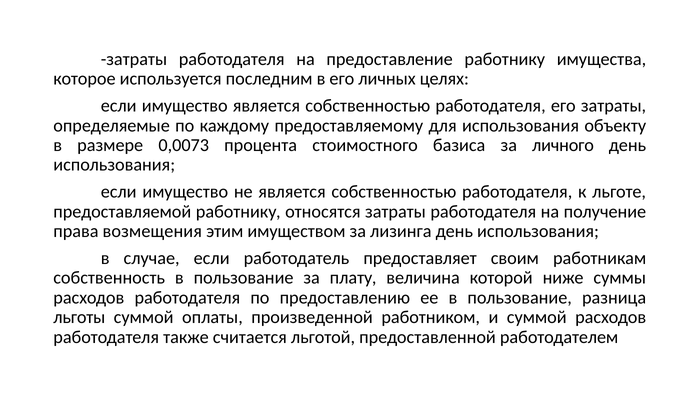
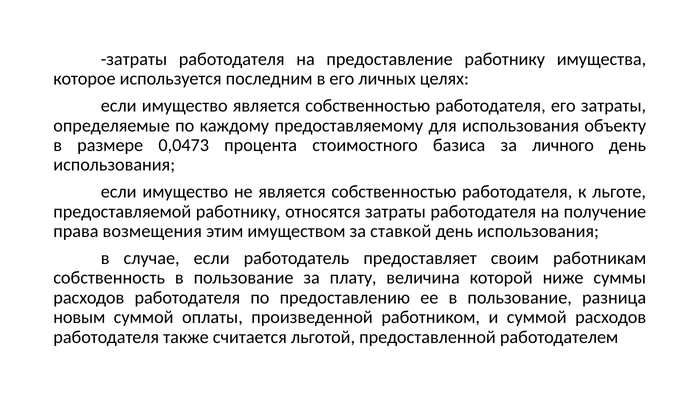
0,0073: 0,0073 -> 0,0473 (184, 145)
лизинга: лизинга -> ставкой (401, 231)
льготы: льготы -> новым (79, 317)
